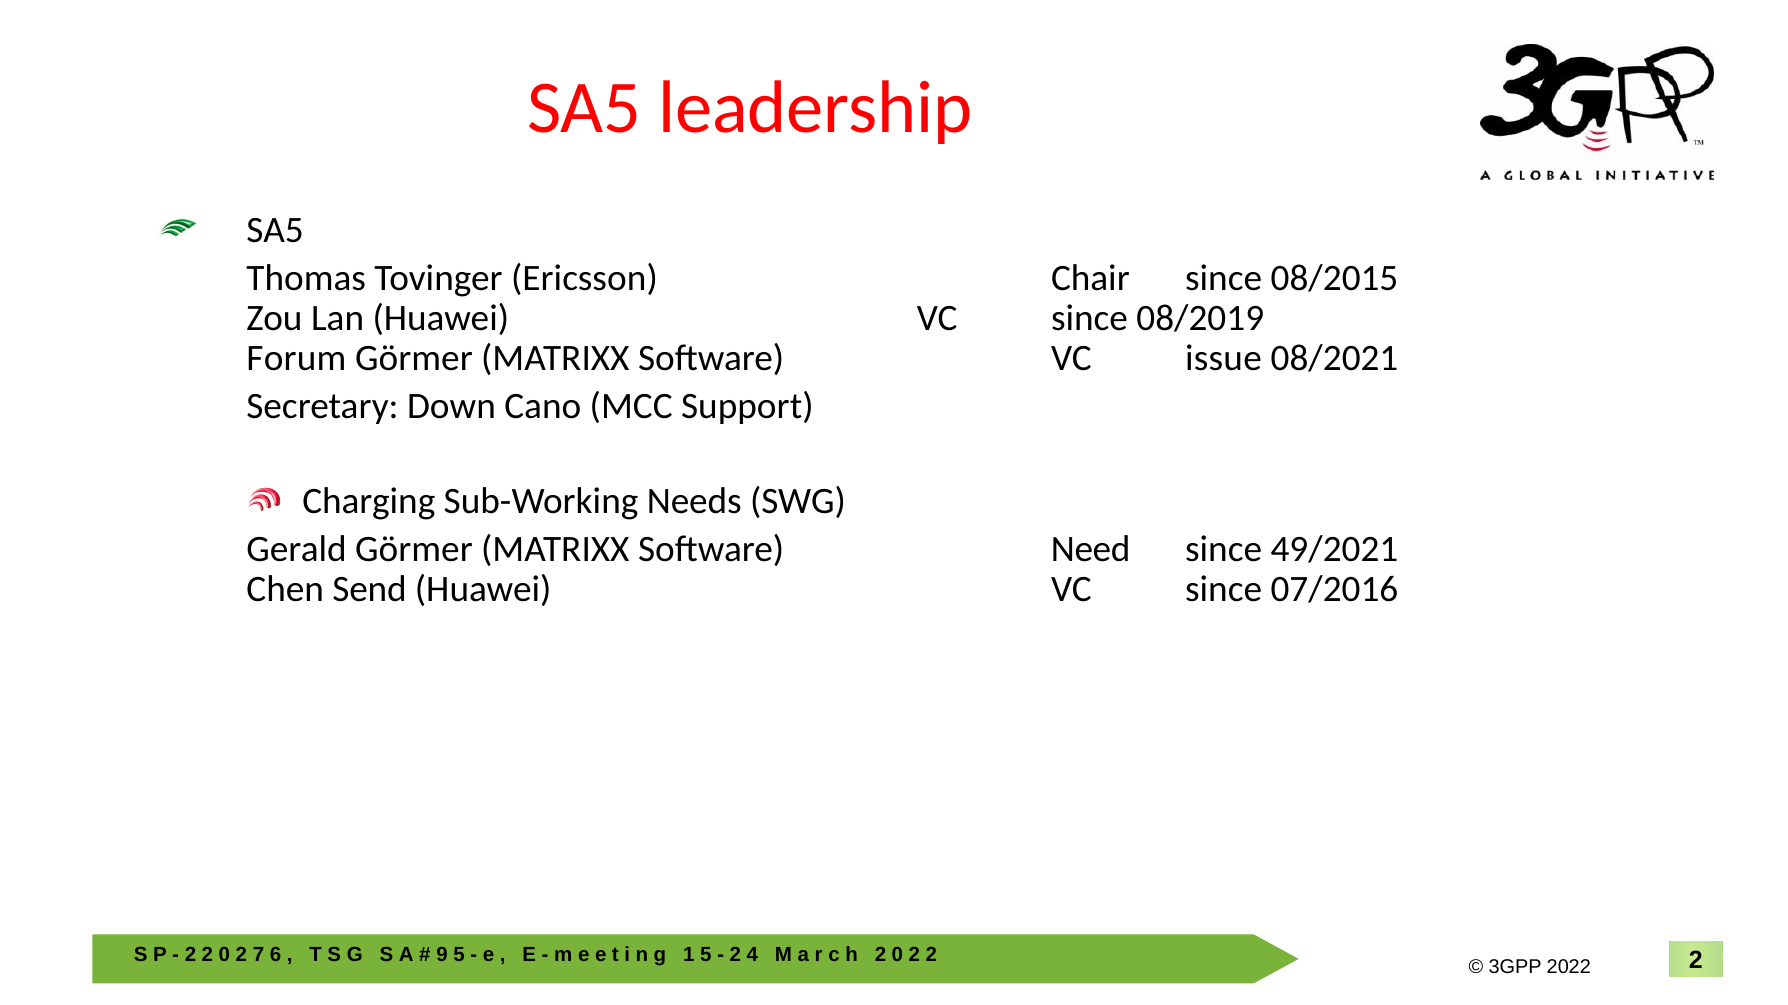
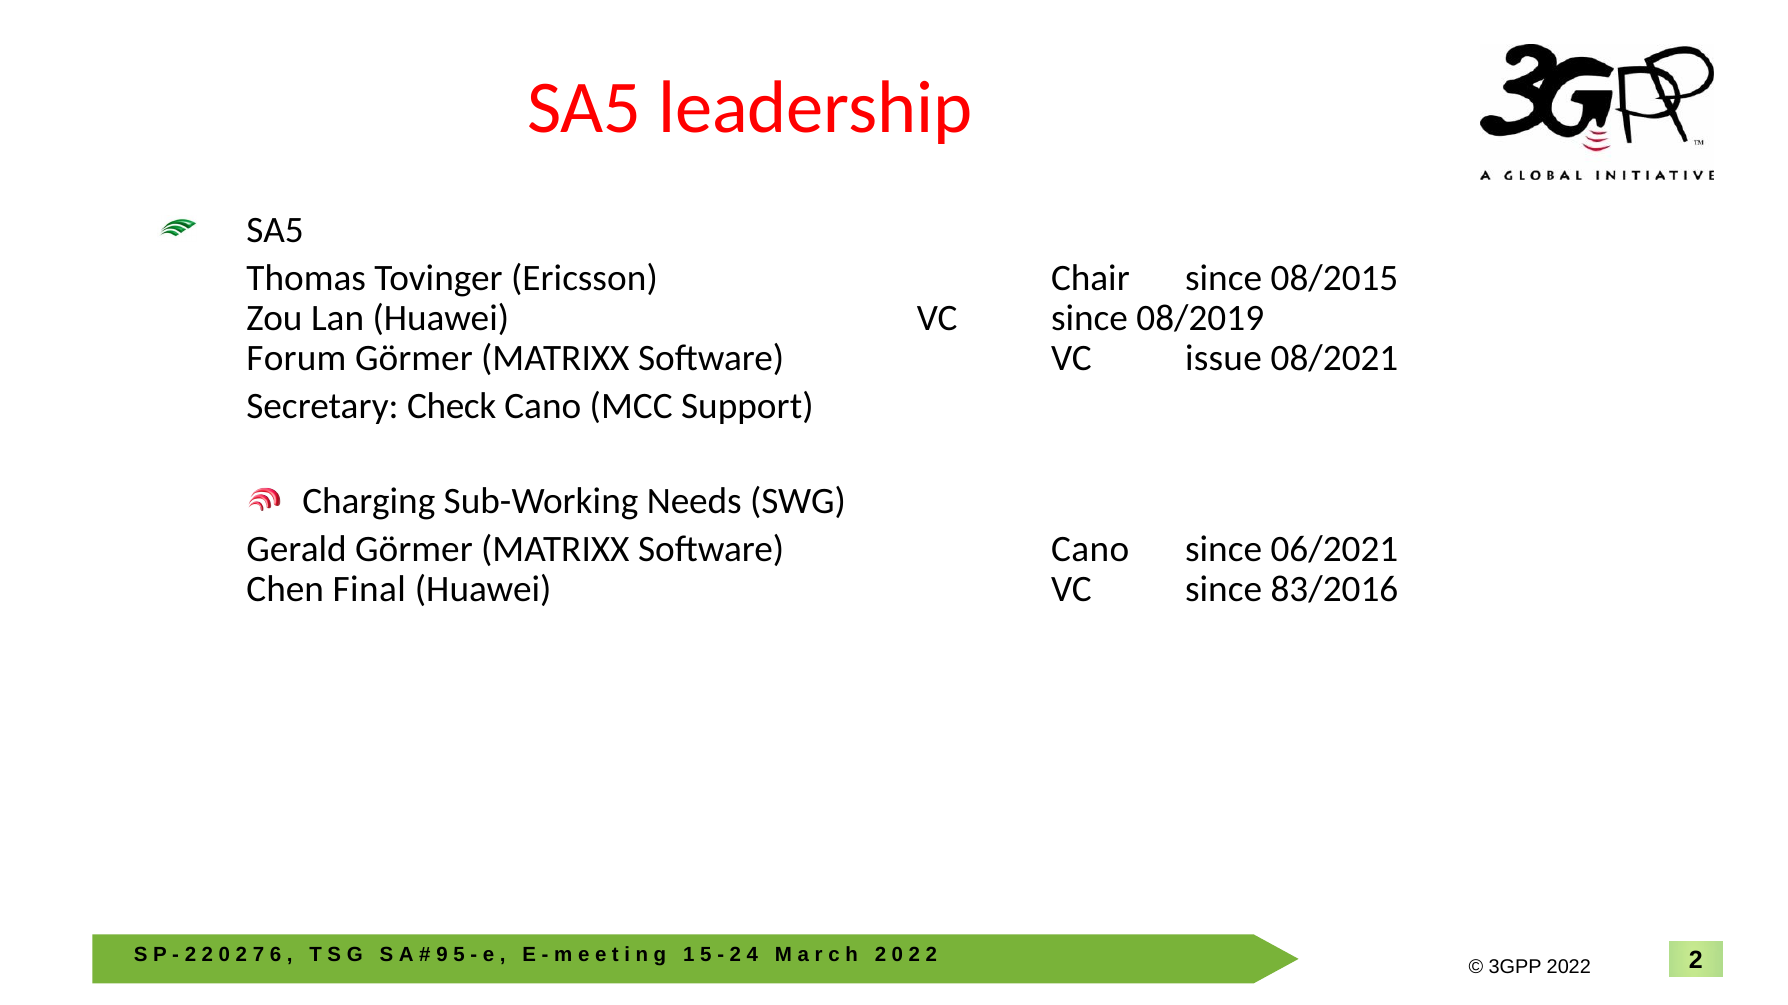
Down: Down -> Check (452, 406)
Software Need: Need -> Cano (1090, 549)
49/2021: 49/2021 -> 06/2021 (1334, 549)
Send: Send -> Final (369, 589)
07/2016: 07/2016 -> 83/2016 (1334, 589)
